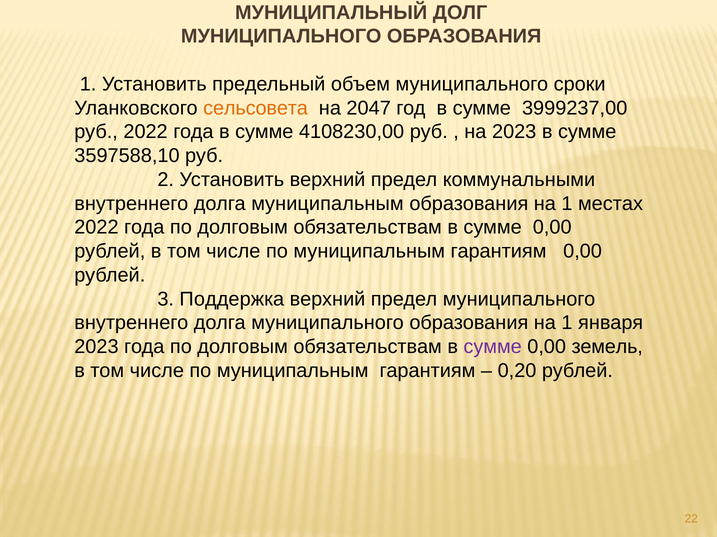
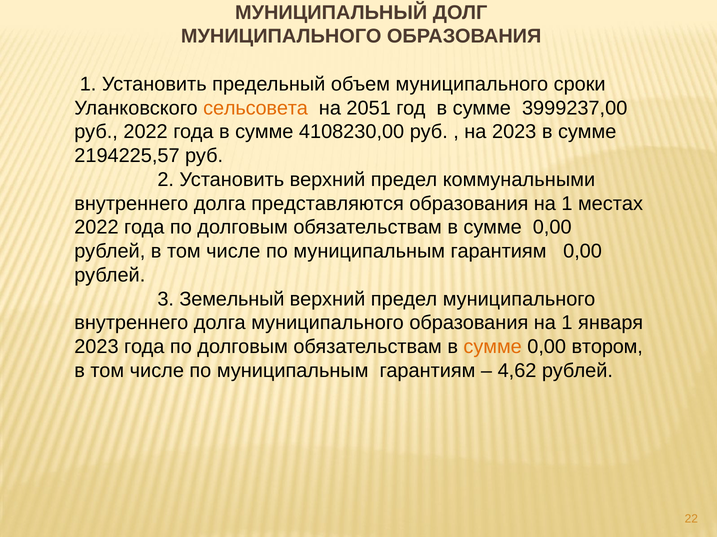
2047: 2047 -> 2051 (369, 108)
3597588,10: 3597588,10 -> 2194225,57 (127, 156)
долга муниципальным: муниципальным -> представляются (328, 204)
Поддержка: Поддержка -> Земельный (232, 299)
сумме colour: purple -> orange (493, 347)
земель: земель -> втором (607, 347)
0,20: 0,20 -> 4,62 (517, 371)
